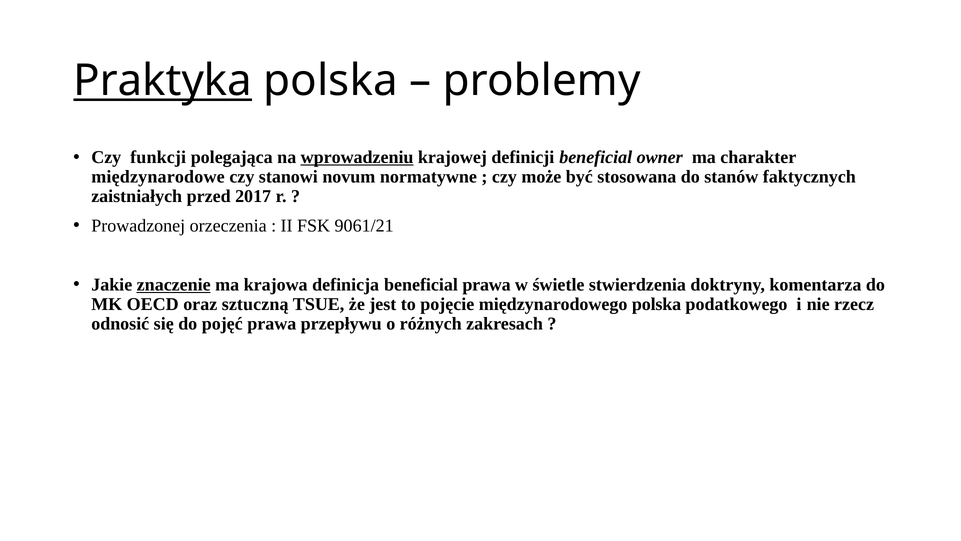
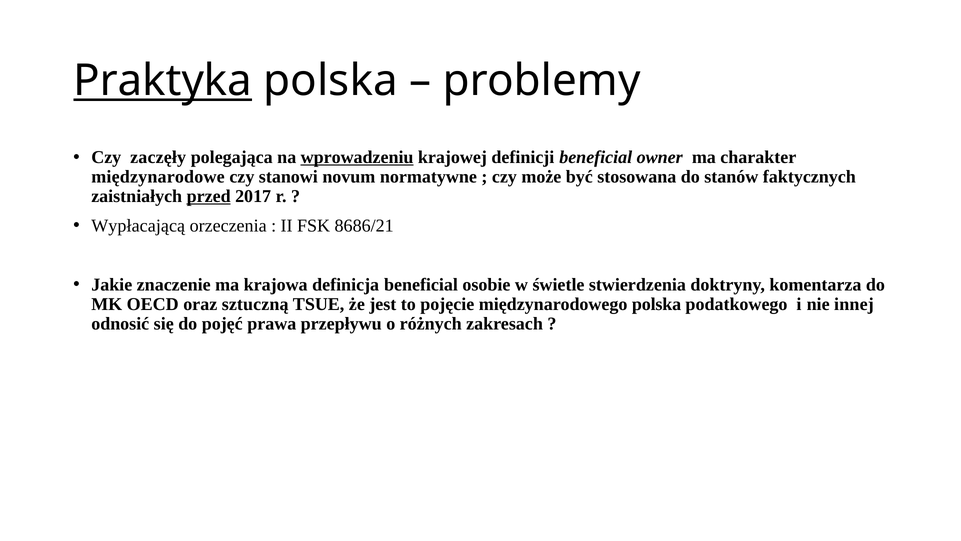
funkcji: funkcji -> zaczęły (158, 157)
przed underline: none -> present (209, 196)
Prowadzonej: Prowadzonej -> Wypłacającą (138, 226)
9061/21: 9061/21 -> 8686/21 (364, 226)
znaczenie underline: present -> none (174, 284)
beneficial prawa: prawa -> osobie (486, 284)
rzecz: rzecz -> innej (854, 304)
